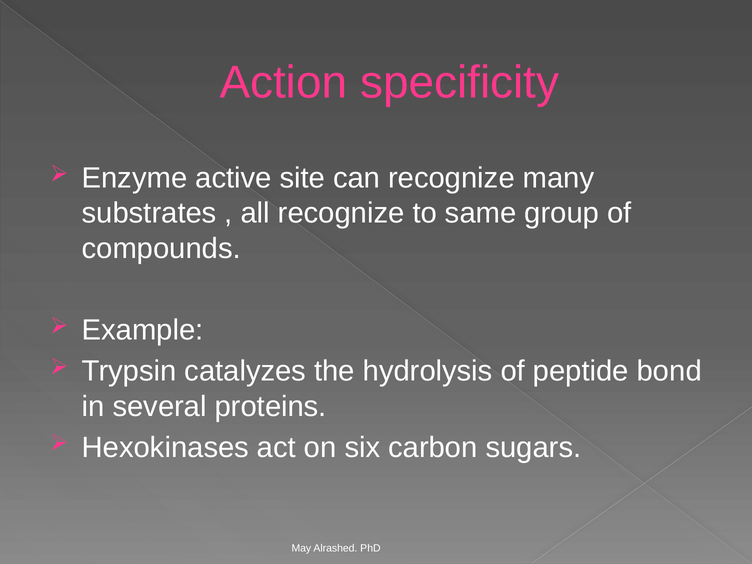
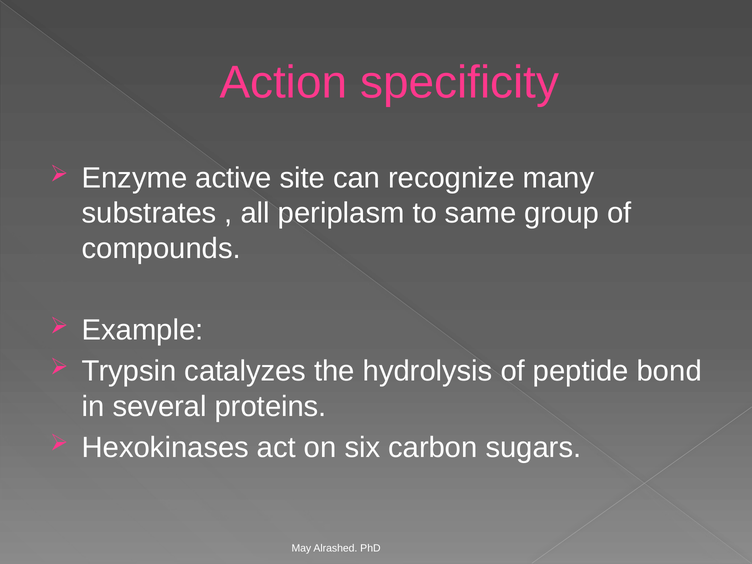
all recognize: recognize -> periplasm (341, 213)
